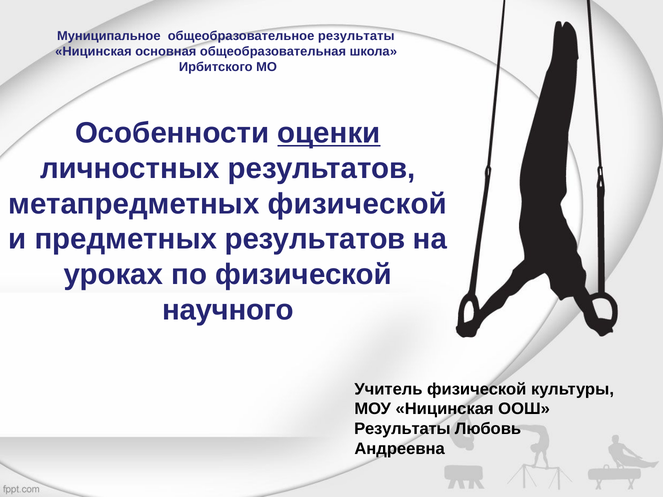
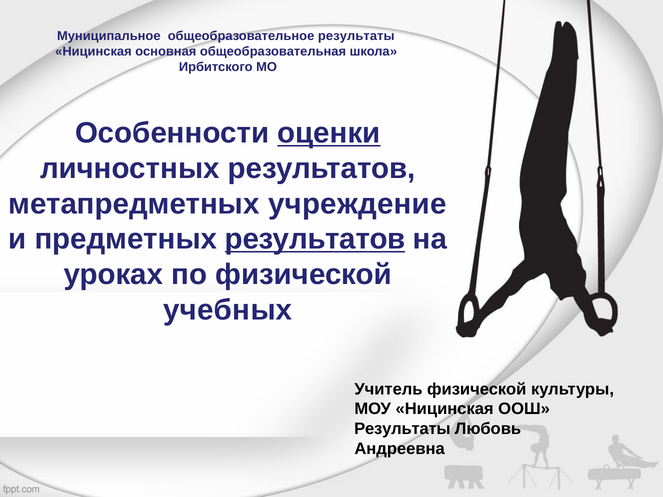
метапредметных физической: физической -> учреждение (357, 204)
результатов underline: none -> present (315, 239)
научного: научного -> учебных (228, 310)
